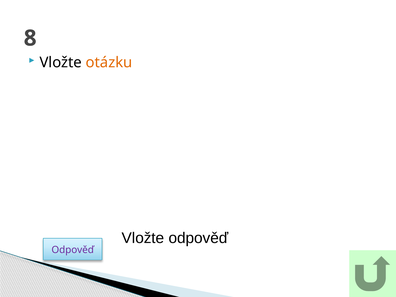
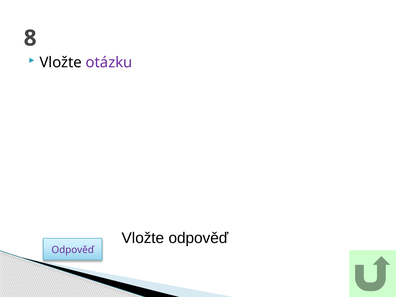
otázku colour: orange -> purple (109, 63)
